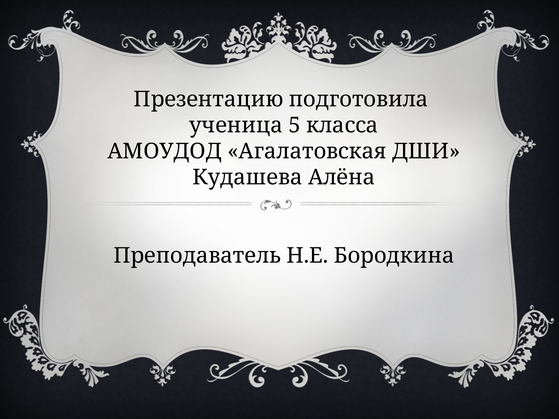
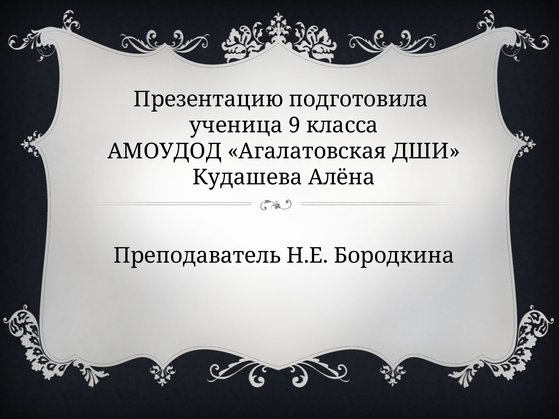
5: 5 -> 9 (295, 125)
